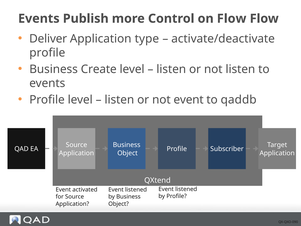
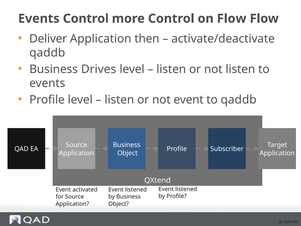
Events Publish: Publish -> Control (86, 19)
type: type -> then (147, 39)
profile: profile -> qaddb (47, 53)
Create: Create -> Drives (99, 69)
